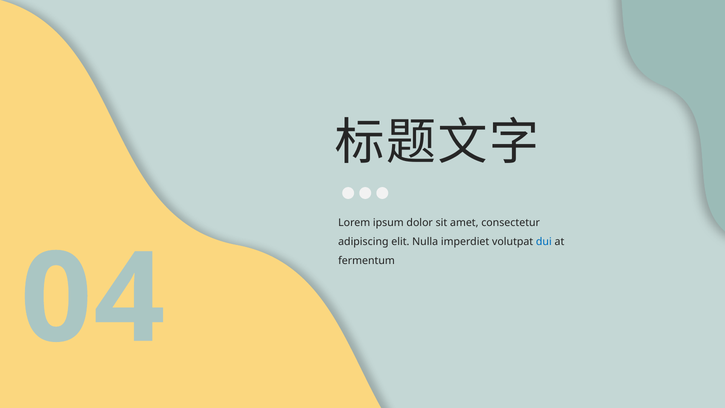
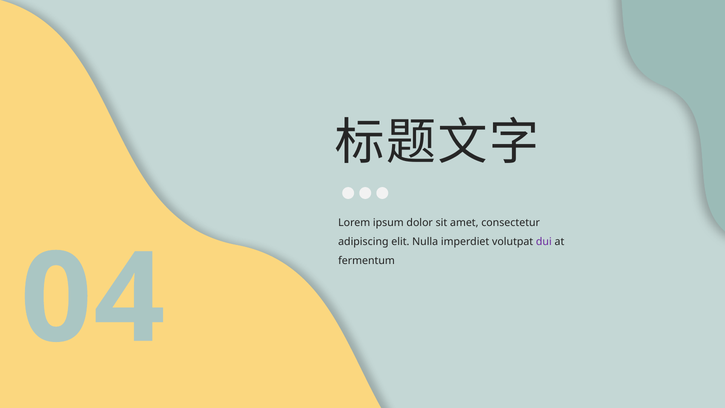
dui colour: blue -> purple (544, 242)
